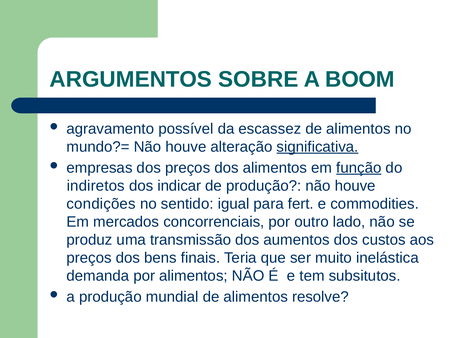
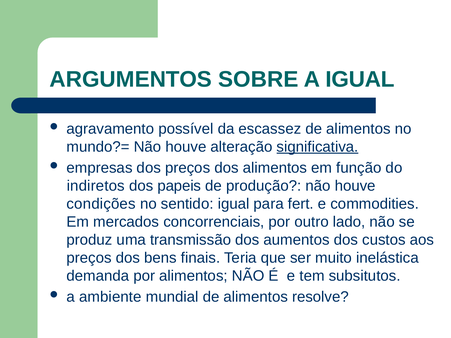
A BOOM: BOOM -> IGUAL (360, 79)
função underline: present -> none (359, 168)
indicar: indicar -> papeis (179, 186)
a produção: produção -> ambiente (110, 297)
